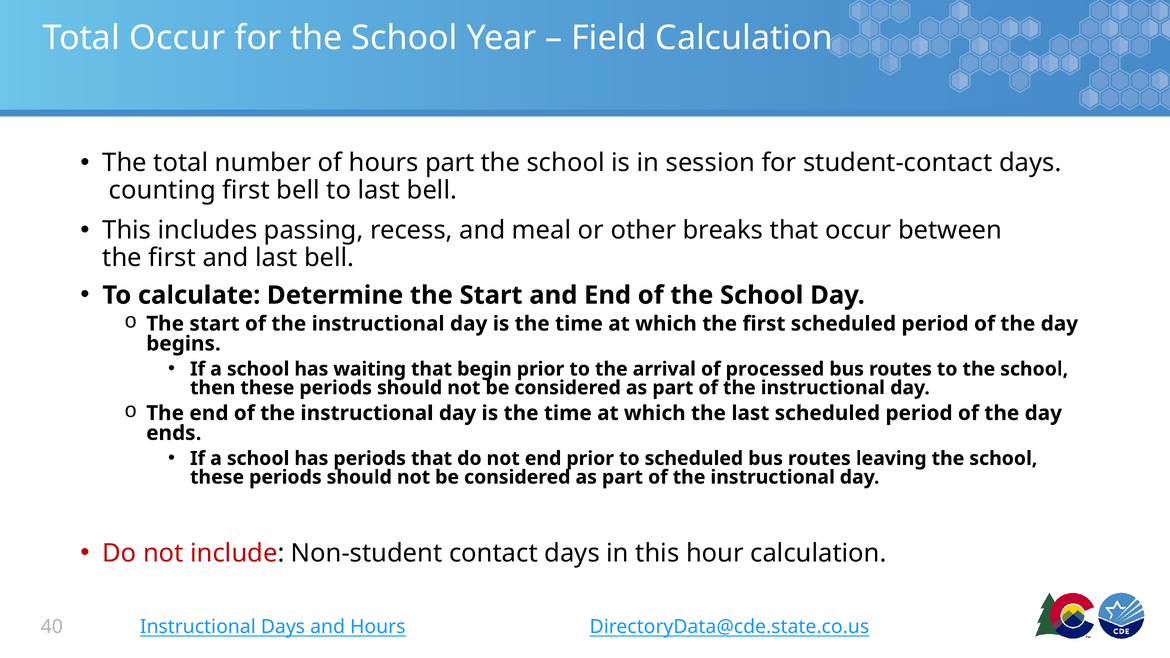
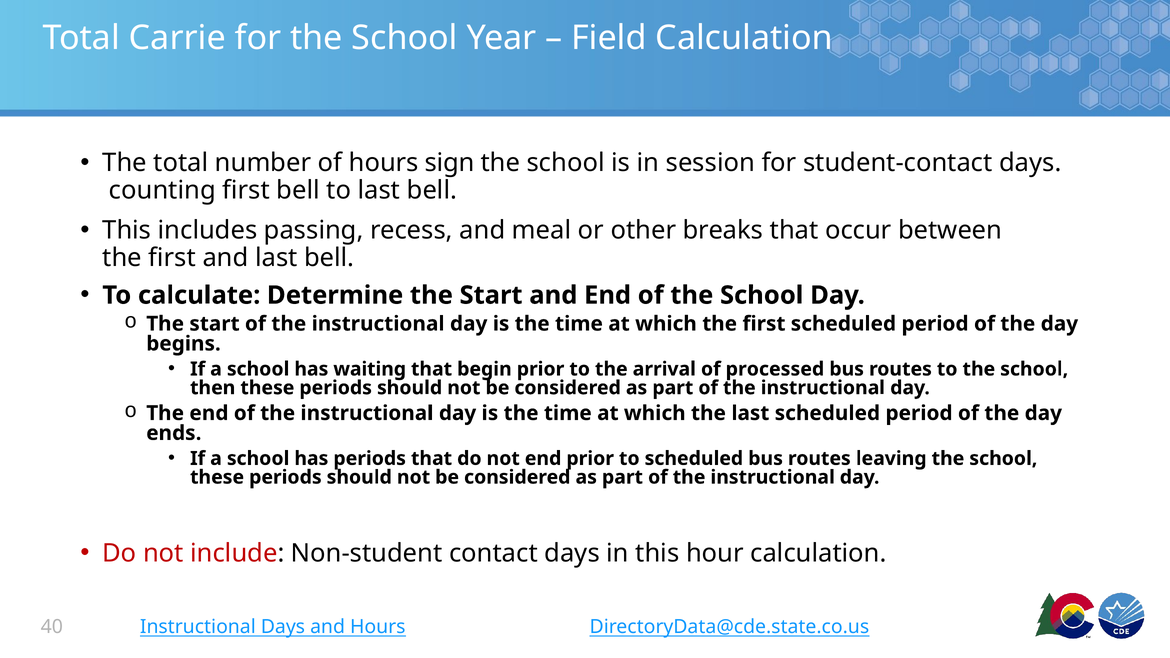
Total Occur: Occur -> Carrie (177, 38)
hours part: part -> sign (450, 163)
